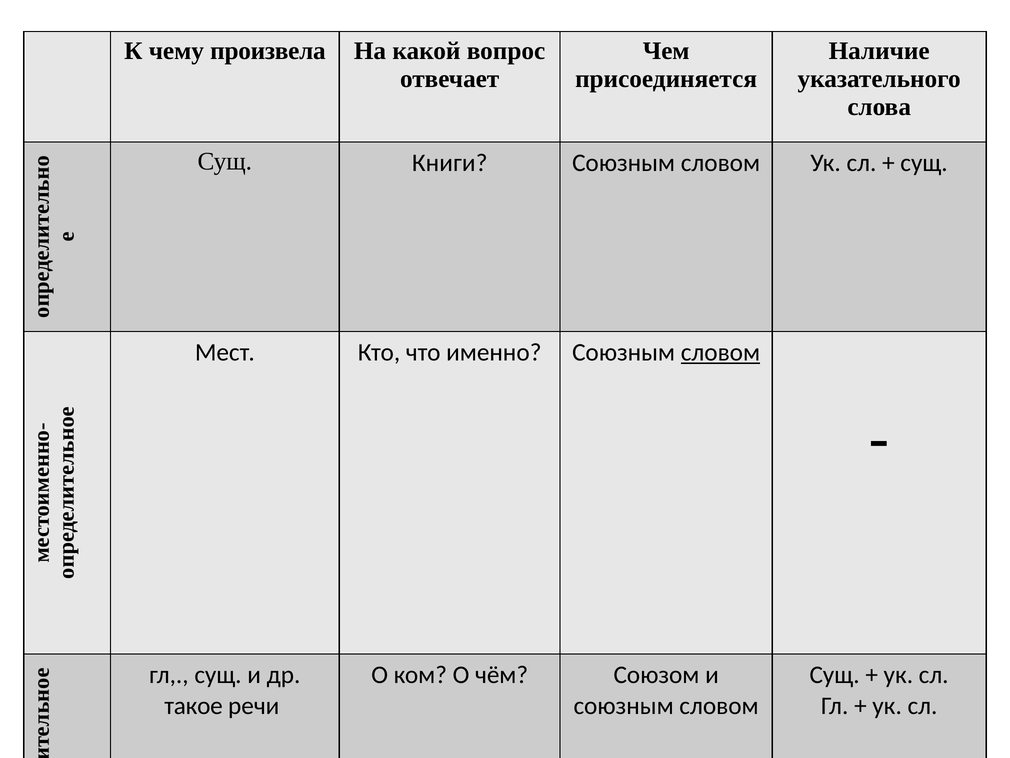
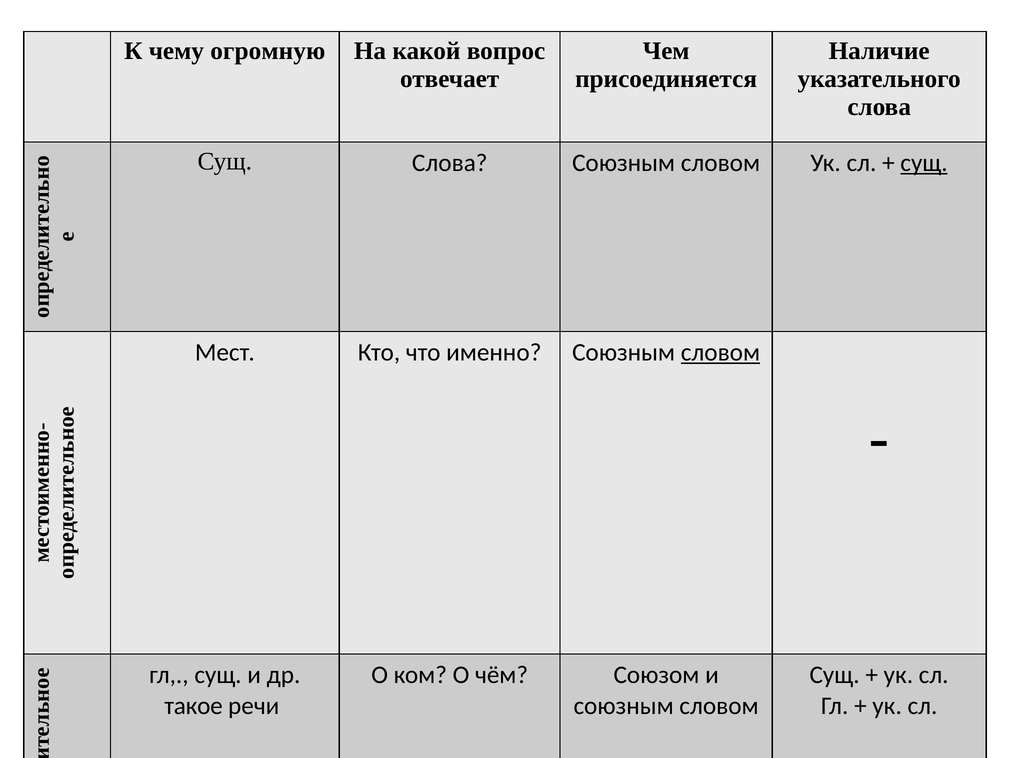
произвела: произвела -> огромную (268, 51)
Сущ Книги: Книги -> Слова (450, 163)
сущ underline: none -> present (924, 163)
